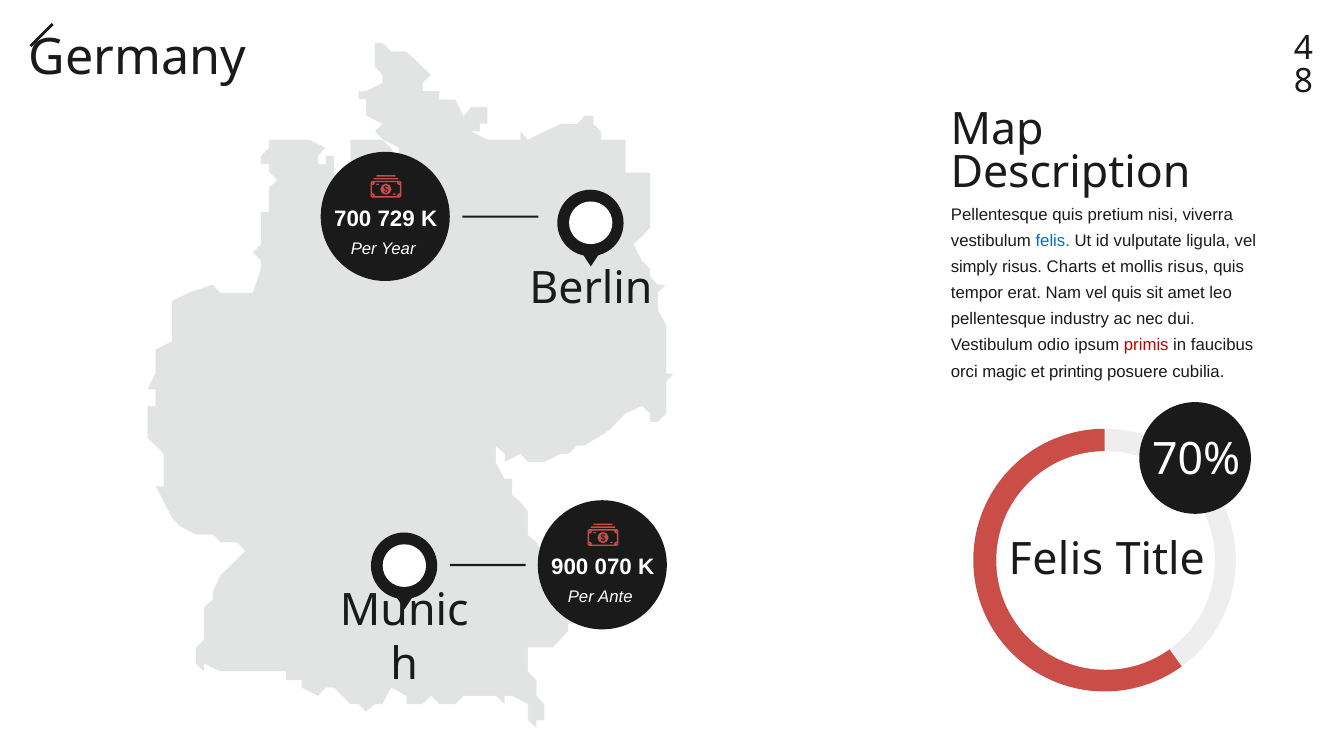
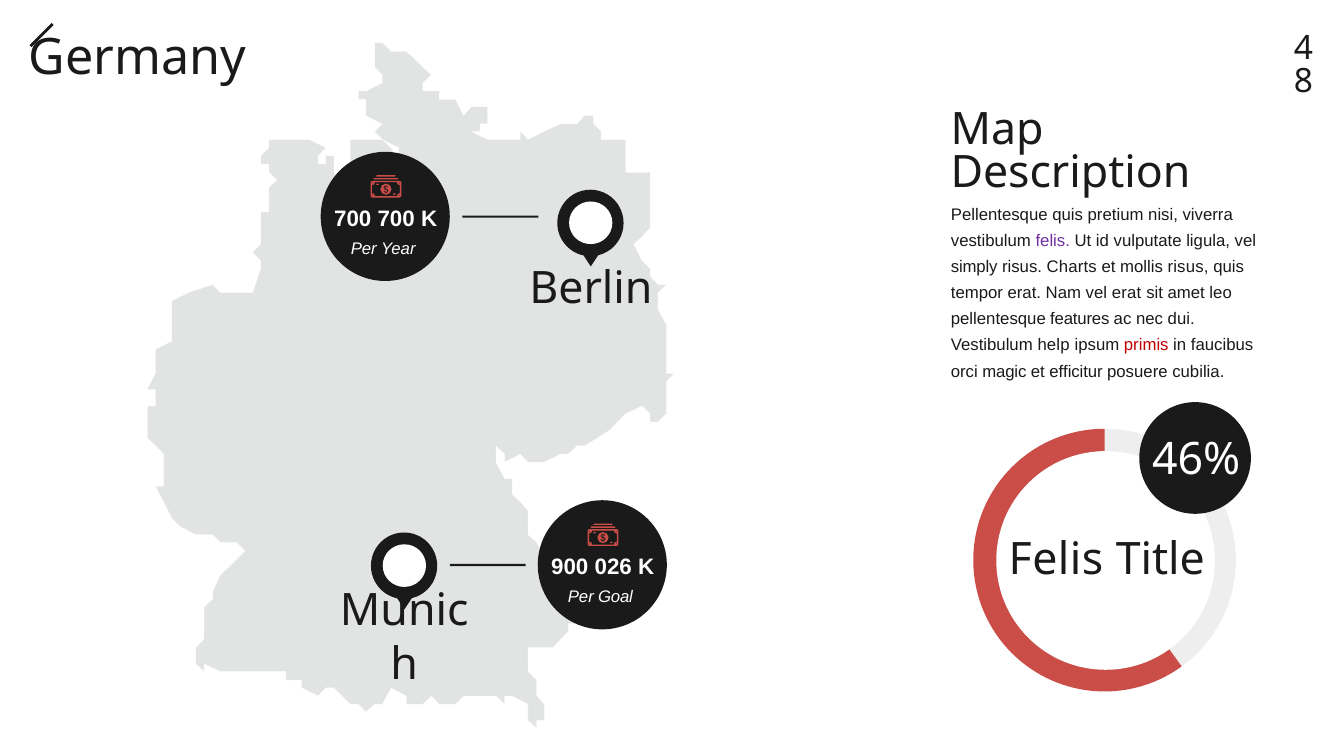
700 729: 729 -> 700 (396, 219)
felis colour: blue -> purple (1053, 241)
vel quis: quis -> erat (1127, 293)
industry: industry -> features (1080, 319)
odio: odio -> help (1054, 345)
printing: printing -> efficitur (1076, 371)
70%: 70% -> 46% (1196, 460)
070: 070 -> 026 (613, 567)
Ante: Ante -> Goal (616, 597)
